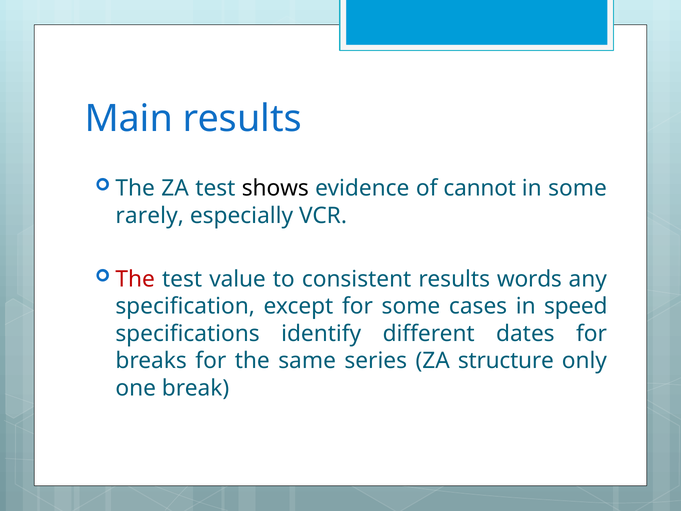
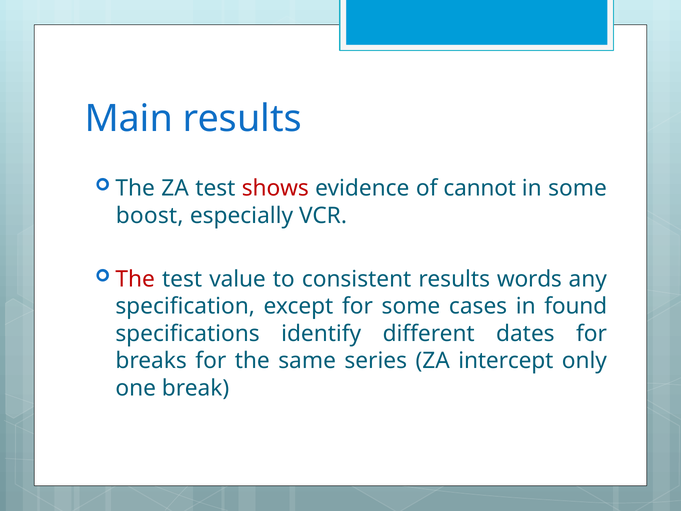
shows colour: black -> red (275, 188)
rarely: rarely -> boost (150, 215)
speed: speed -> found (576, 306)
structure: structure -> intercept (506, 361)
